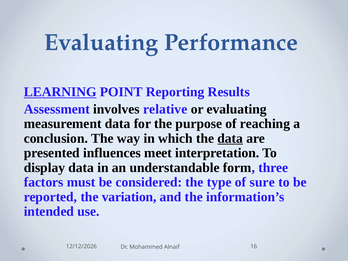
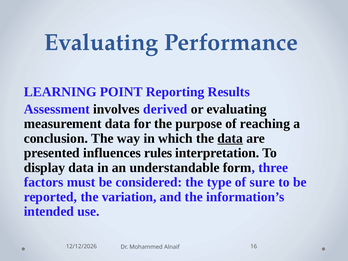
LEARNING underline: present -> none (60, 92)
relative: relative -> derived (165, 109)
meet: meet -> rules (158, 153)
